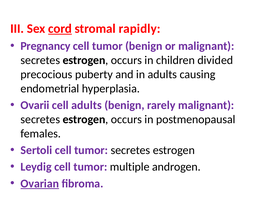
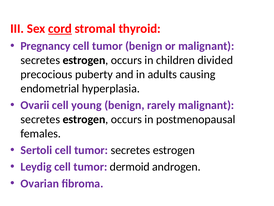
rapidly: rapidly -> thyroid (140, 29)
cell adults: adults -> young (87, 105)
multiple: multiple -> dermoid (130, 166)
Ovarian underline: present -> none (40, 183)
